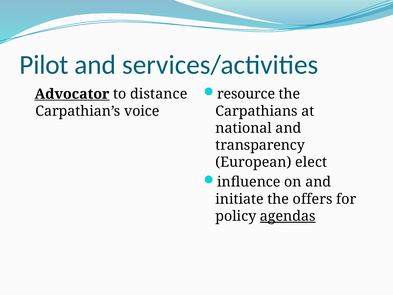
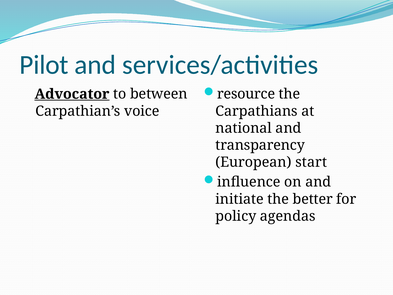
distance: distance -> between (159, 94)
elect: elect -> start (311, 162)
offers: offers -> better (313, 199)
agendas underline: present -> none (288, 216)
